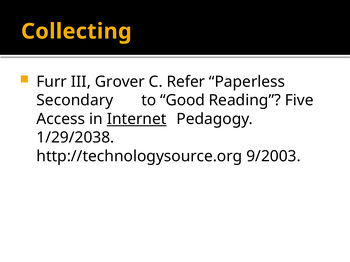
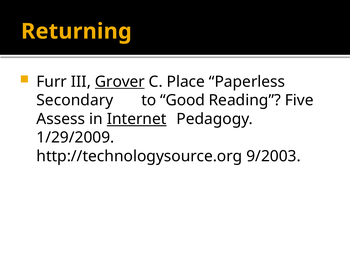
Collecting: Collecting -> Returning (76, 31)
Grover underline: none -> present (120, 82)
Refer: Refer -> Place (186, 82)
Access: Access -> Assess (61, 119)
1/29/2038: 1/29/2038 -> 1/29/2009 (75, 138)
